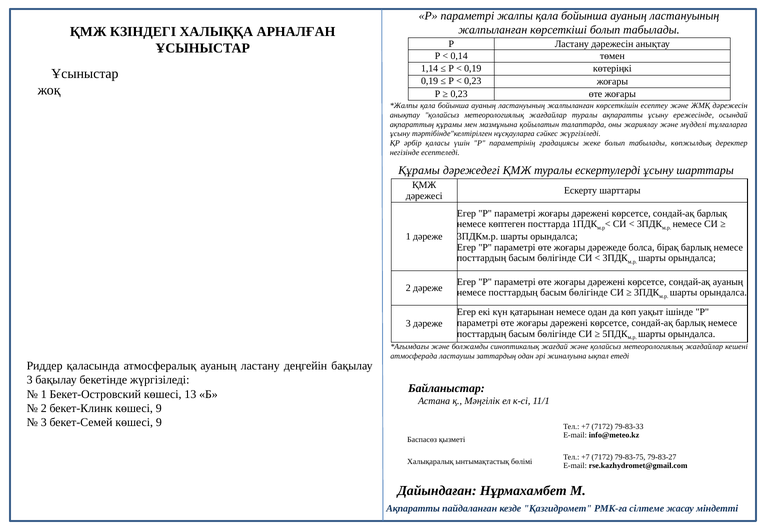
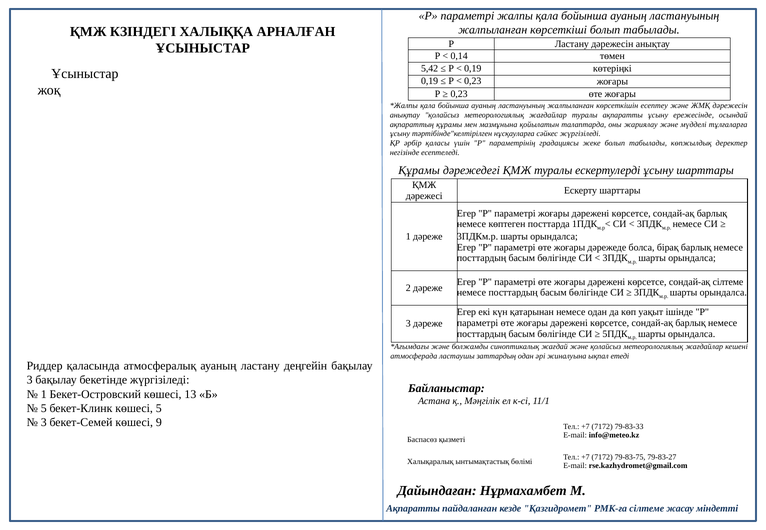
1,14: 1,14 -> 5,42 (430, 69)
сондай-ақ ауаның: ауаның -> сілтеме (728, 282)
2: 2 -> 5 (44, 408)
бекет-Клинк көшесі 9: 9 -> 5 (159, 408)
